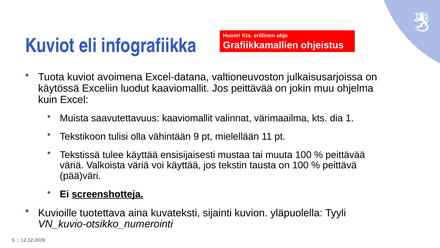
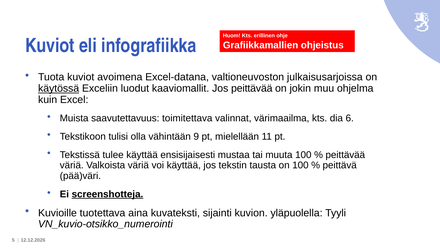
käytössä underline: none -> present (59, 88)
saavutettavuus kaaviomallit: kaaviomallit -> toimitettava (187, 118)
1: 1 -> 6 (350, 118)
